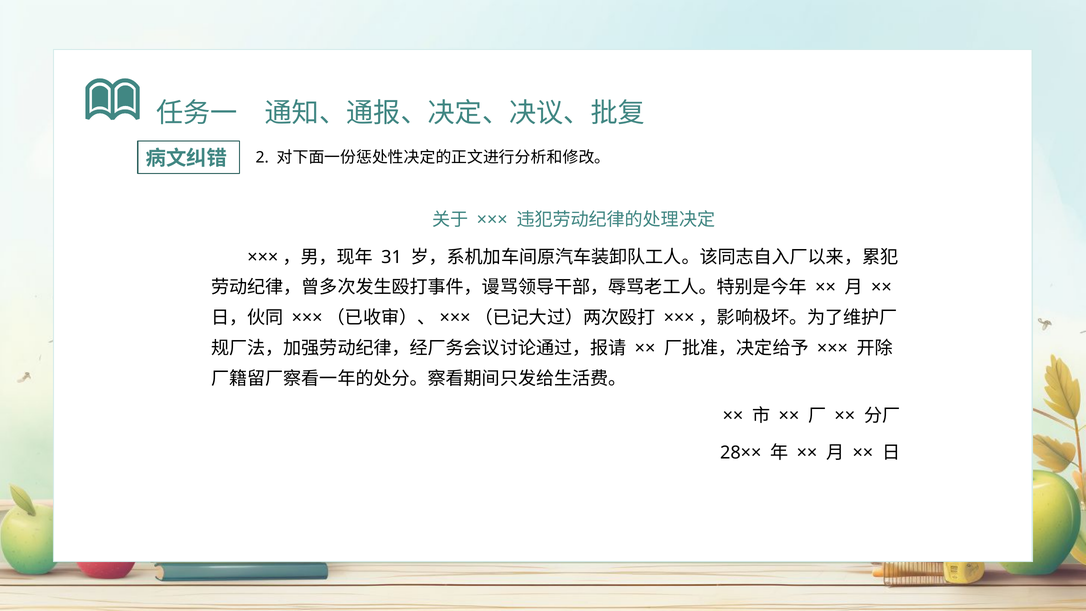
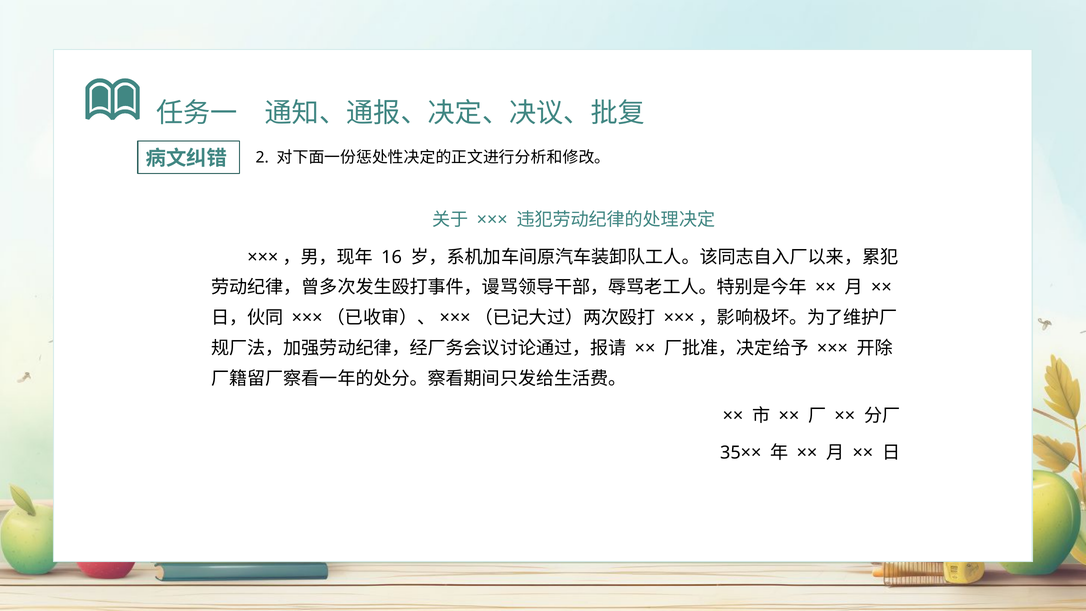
31: 31 -> 16 (392, 257)
28××: 28×× -> 35×× (741, 453)
